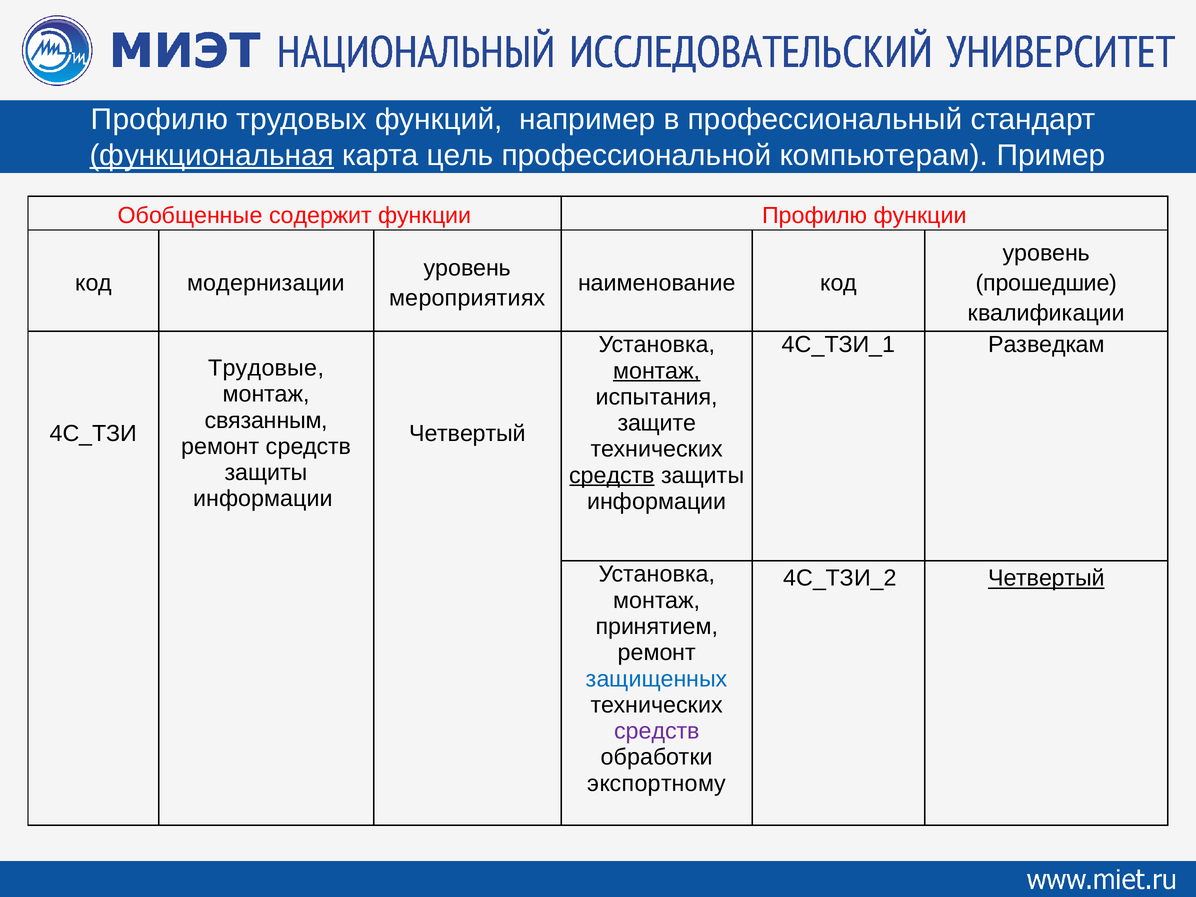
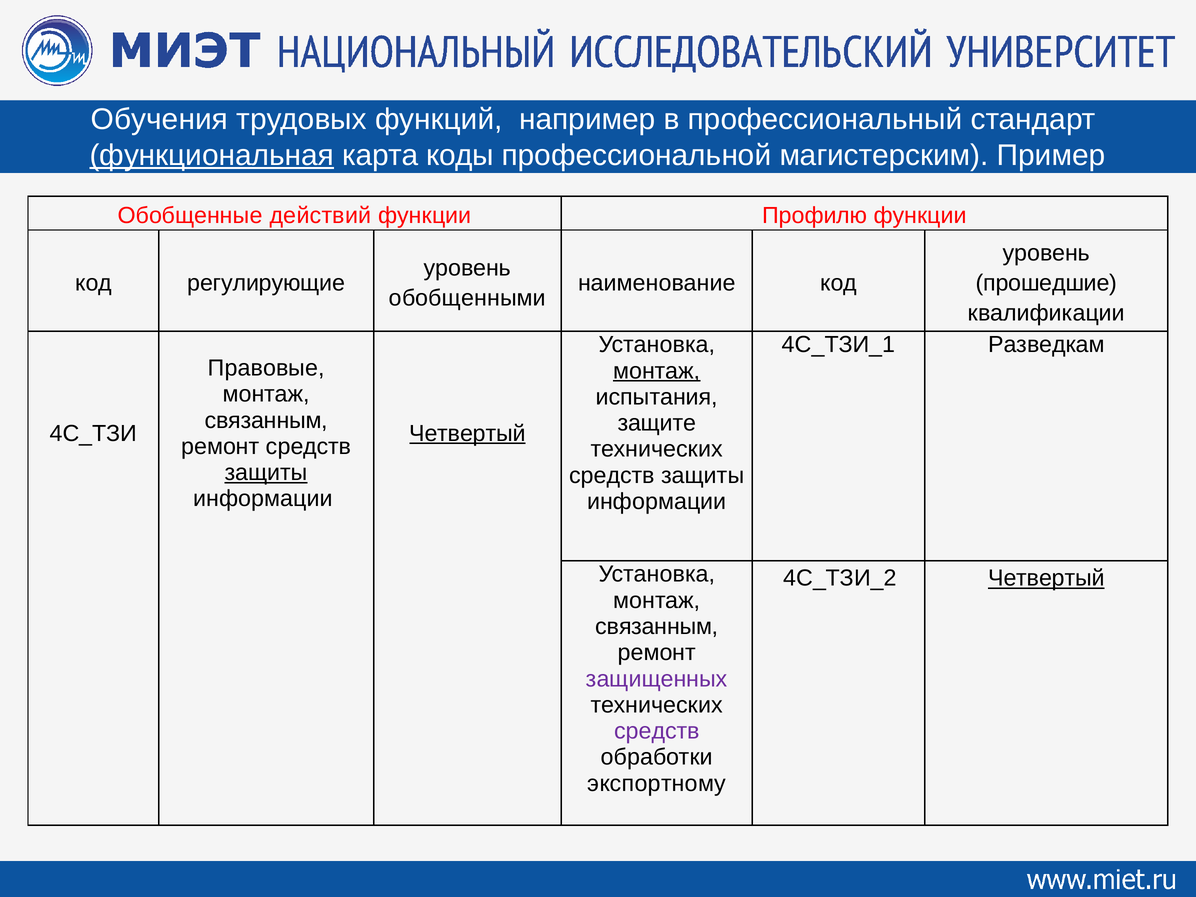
Профилю: Профилю -> Обучения (159, 119)
цель: цель -> коды (460, 155)
компьютерам: компьютерам -> магистерским (884, 155)
содержит: содержит -> действий (320, 215)
модернизации: модернизации -> регулирующие (266, 283)
мероприятиях: мероприятиях -> обобщенными (467, 298)
Трудовые: Трудовые -> Правовые (266, 368)
Четвертый underline: none -> present (468, 433)
защиты underline: none -> present (266, 473)
средств underline: present -> none (612, 475)
принятием: принятием -> связанным (657, 627)
защищенных colour: blue -> purple (657, 679)
